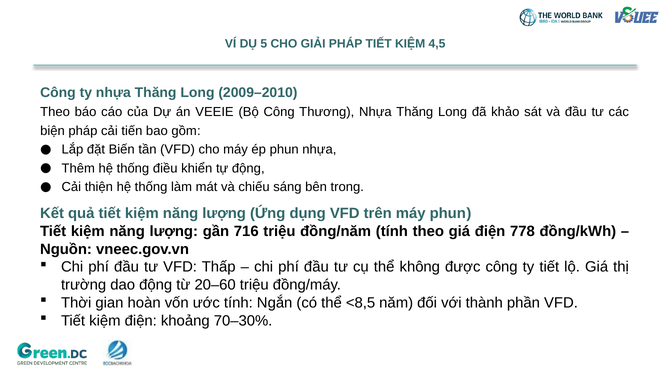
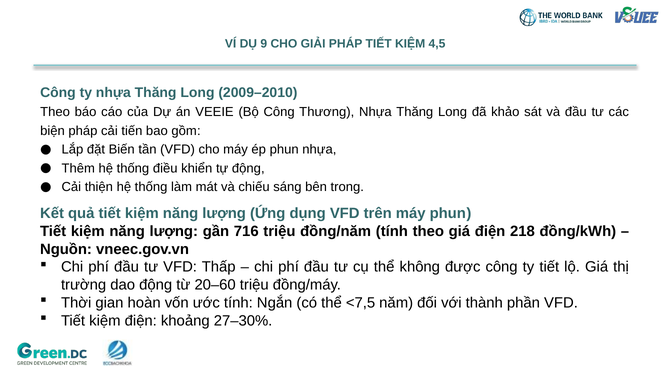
5: 5 -> 9 (264, 44)
778: 778 -> 218 (522, 231)
<8,5: <8,5 -> <7,5 (361, 303)
70–30%: 70–30% -> 27–30% (243, 321)
